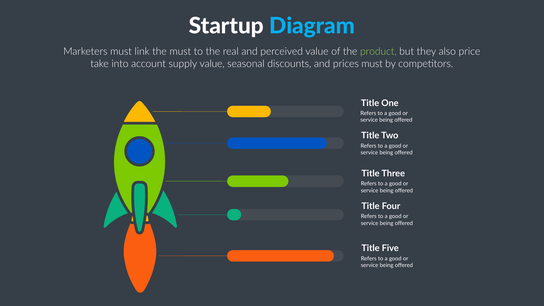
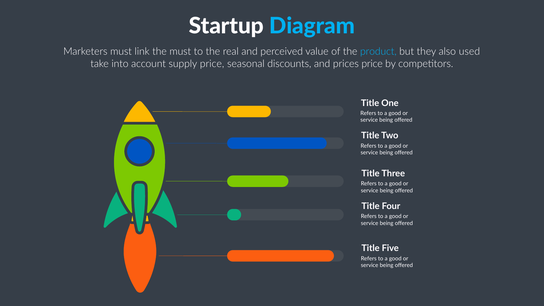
product colour: light green -> light blue (378, 52)
price: price -> used (469, 52)
supply value: value -> price (212, 64)
prices must: must -> price (372, 64)
